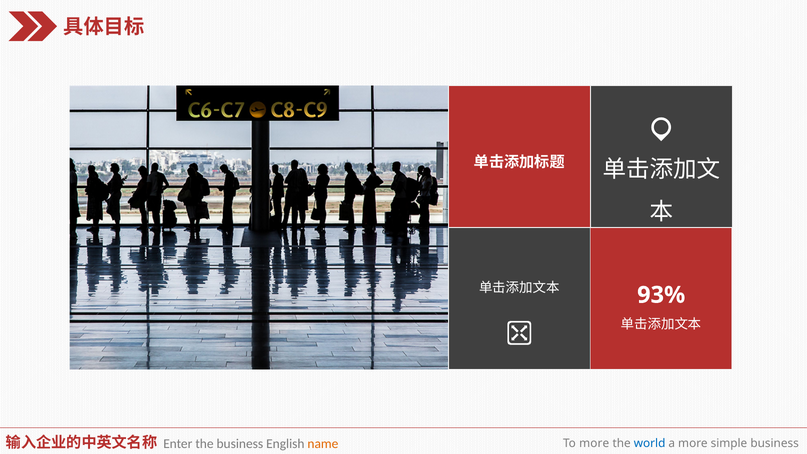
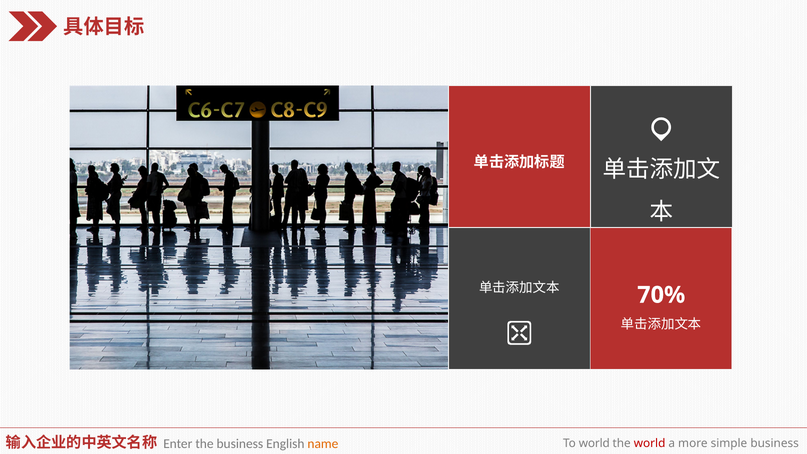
93%: 93% -> 70% (661, 295)
To more: more -> world (594, 443)
world colour: blue -> red (650, 443)
